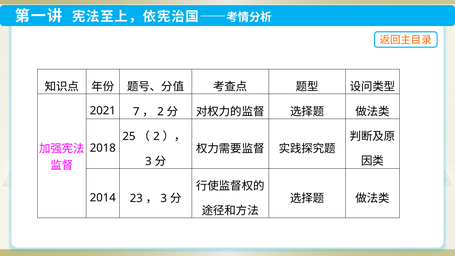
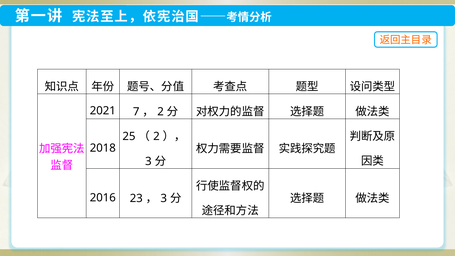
2014: 2014 -> 2016 (103, 198)
